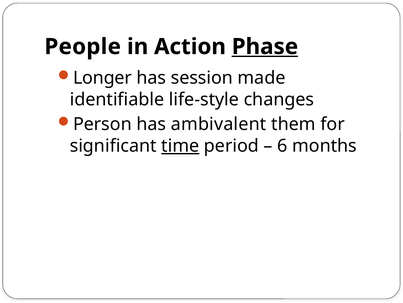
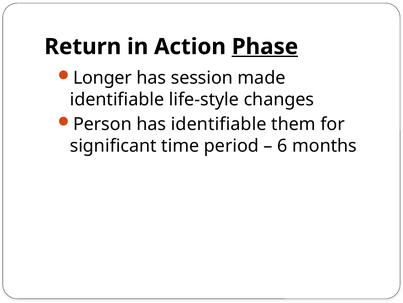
People: People -> Return (83, 47)
has ambivalent: ambivalent -> identifiable (219, 124)
time underline: present -> none (180, 146)
